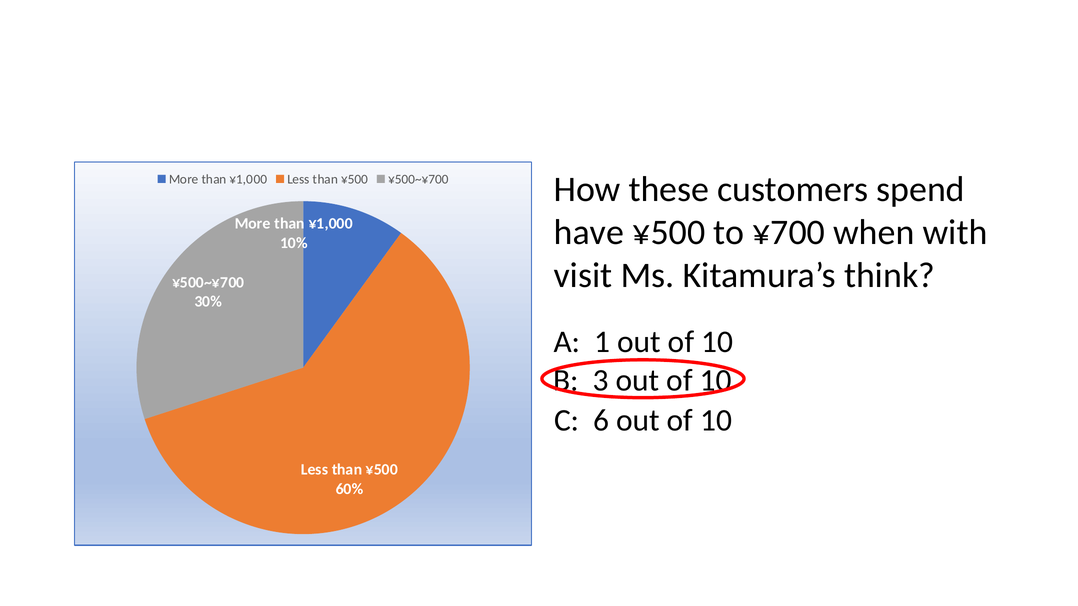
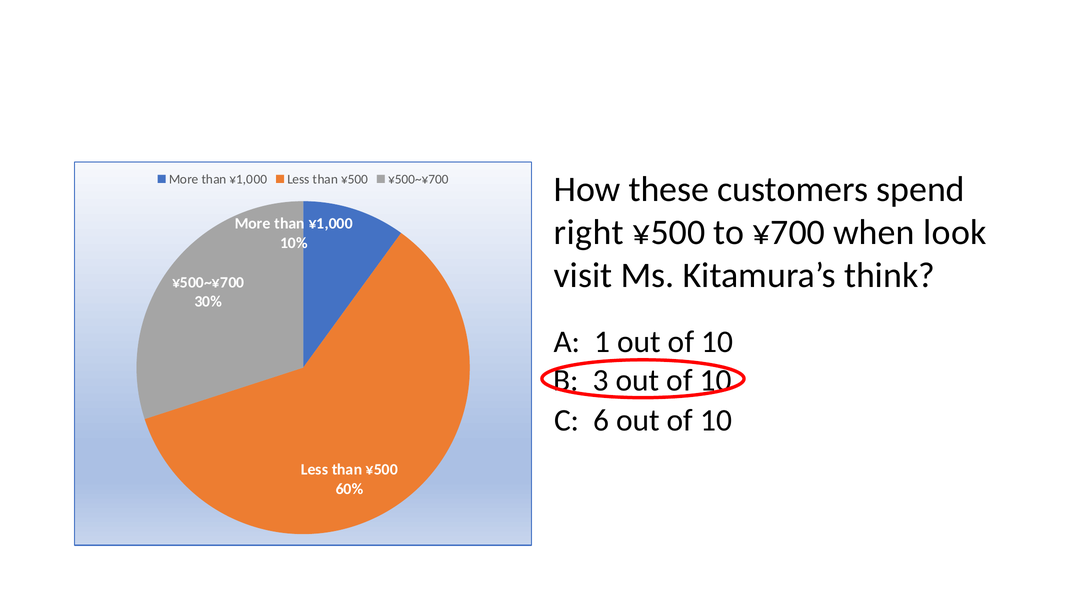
have: have -> right (589, 233)
with: with -> look (955, 233)
